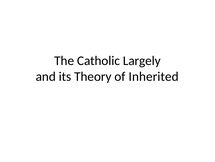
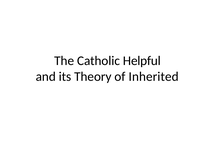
Largely: Largely -> Helpful (142, 60)
